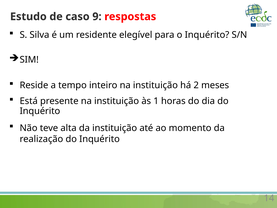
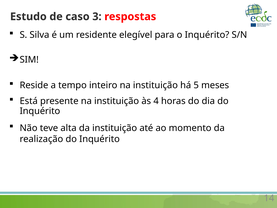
9: 9 -> 3 (97, 17)
2: 2 -> 5 (196, 85)
1: 1 -> 4 (156, 101)
